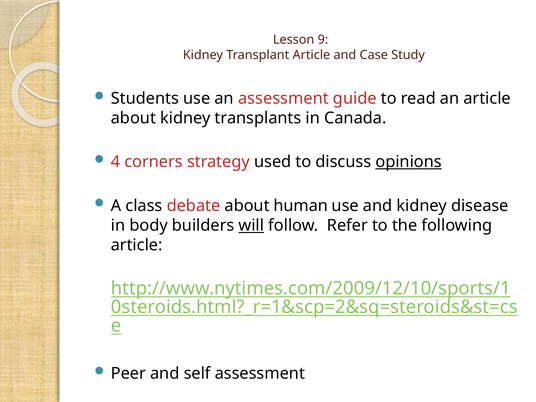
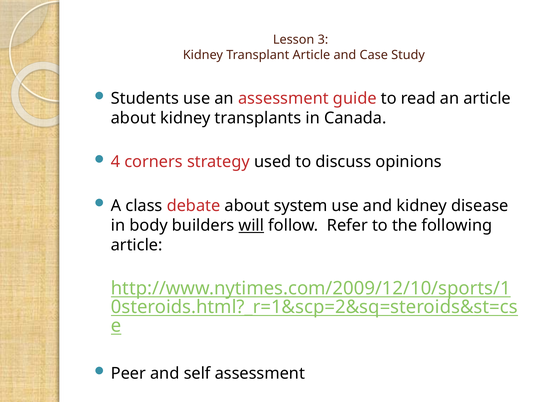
9: 9 -> 3 (323, 40)
opinions underline: present -> none (409, 162)
human: human -> system (301, 206)
